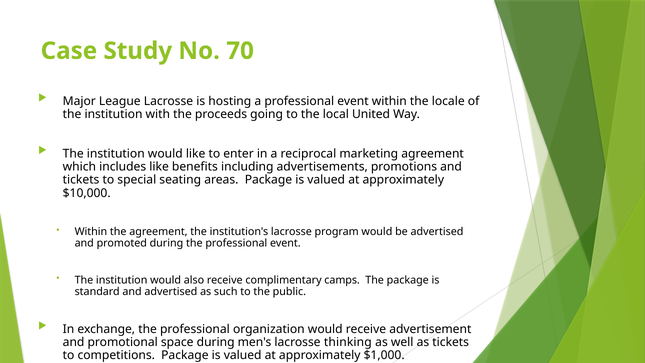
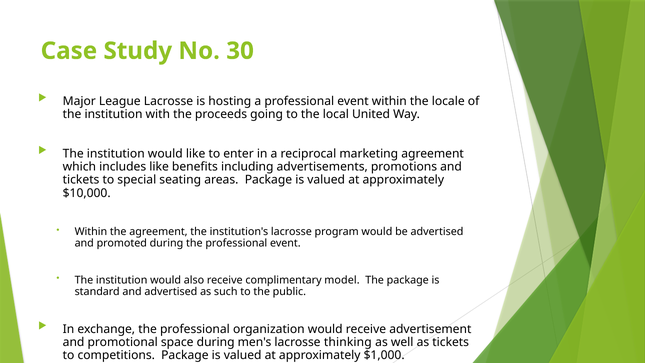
70: 70 -> 30 (240, 51)
camps: camps -> model (342, 280)
